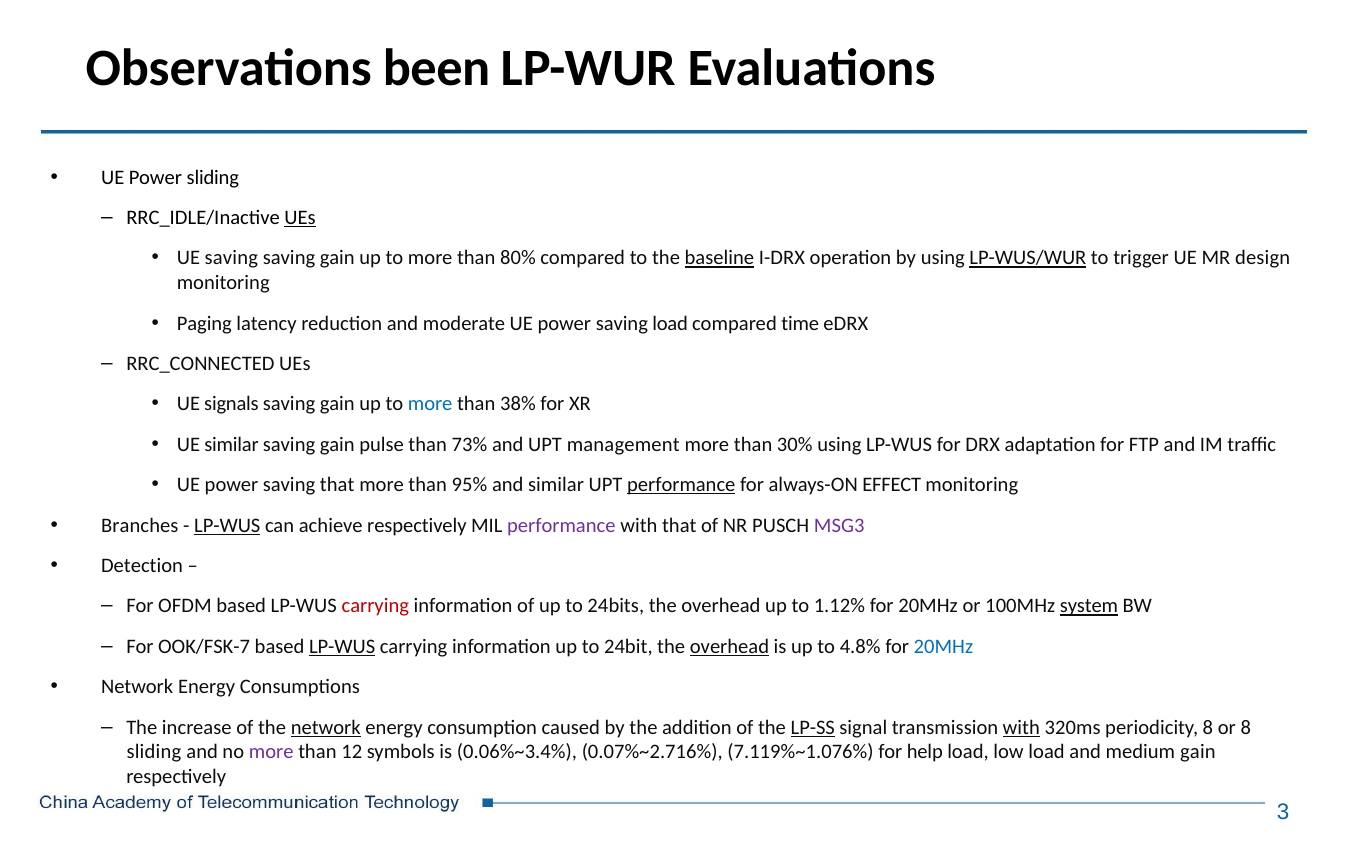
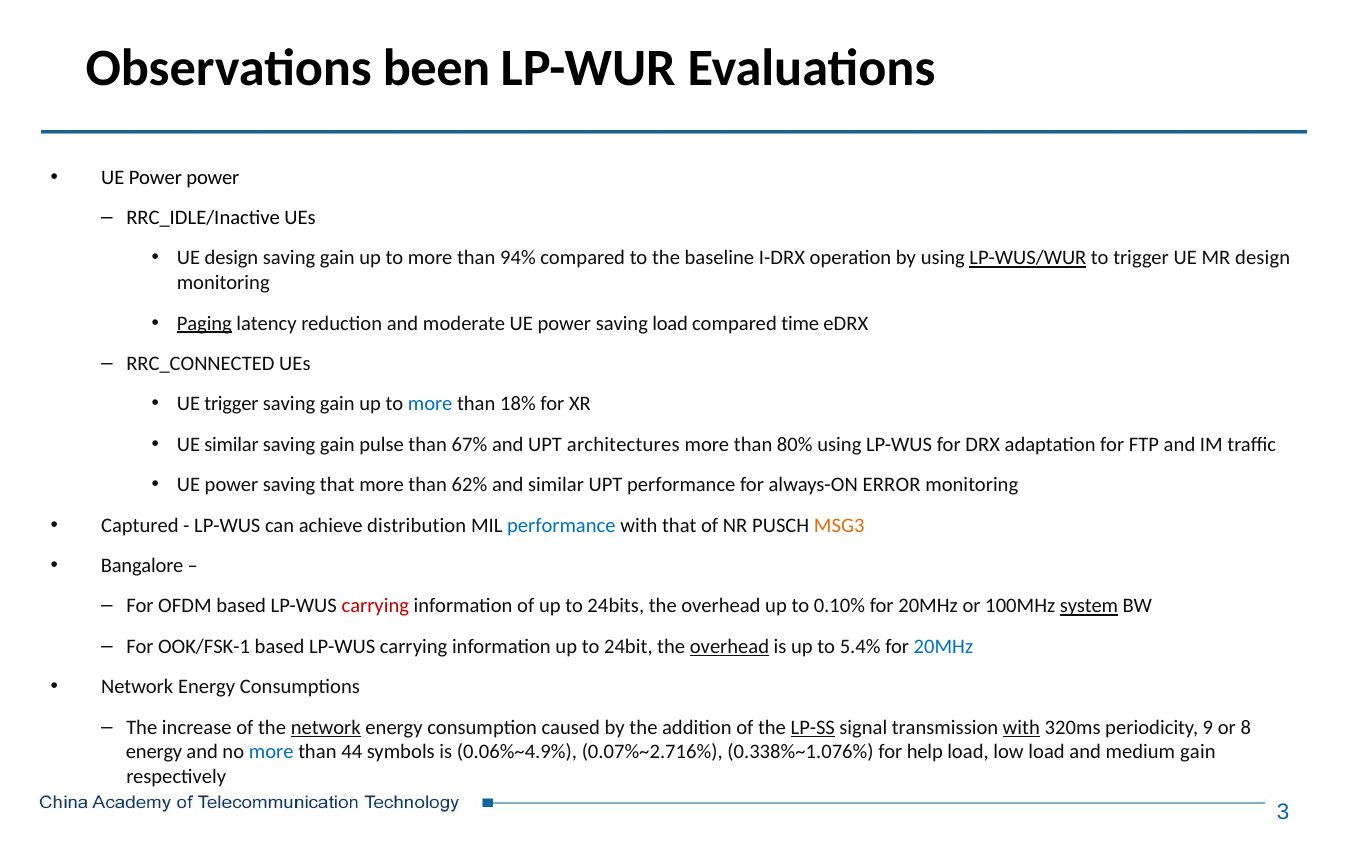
Power sliding: sliding -> power (213, 177)
UEs underline: present -> none (300, 218)
UE saving: saving -> design (231, 258)
80%: 80% -> 94% (518, 258)
baseline underline: present -> none (719, 258)
Paging underline: none -> present (204, 323)
UE signals: signals -> trigger (231, 404)
38%: 38% -> 18% (518, 404)
73%: 73% -> 67% (469, 444)
management: management -> architectures (623, 444)
30%: 30% -> 80% (795, 444)
95%: 95% -> 62% (469, 485)
performance underline: present -> none (681, 485)
EFFECT: EFFECT -> ERROR (892, 485)
Branches: Branches -> Captured (140, 525)
LP-WUS underline: present -> none (227, 525)
achieve respectively: respectively -> distribution (417, 525)
performance colour: purple -> blue (561, 525)
MSG3 colour: purple -> orange (839, 525)
Detection: Detection -> Bangalore (142, 566)
1.12%: 1.12% -> 0.10% (839, 606)
OOK/FSK-7: OOK/FSK-7 -> OOK/FSK-1 (204, 646)
LP-WUS underline: present -> none (342, 646)
4.8%: 4.8% -> 5.4% (860, 646)
periodicity 8: 8 -> 9 (1208, 727)
sliding: sliding -> energy (154, 752)
more colour: purple -> blue (271, 752)
12: 12 -> 44 (352, 752)
0.06%~3.4%: 0.06%~3.4% -> 0.06%~4.9% (517, 752)
7.119%~1.076%: 7.119%~1.076% -> 0.338%~1.076% (800, 752)
